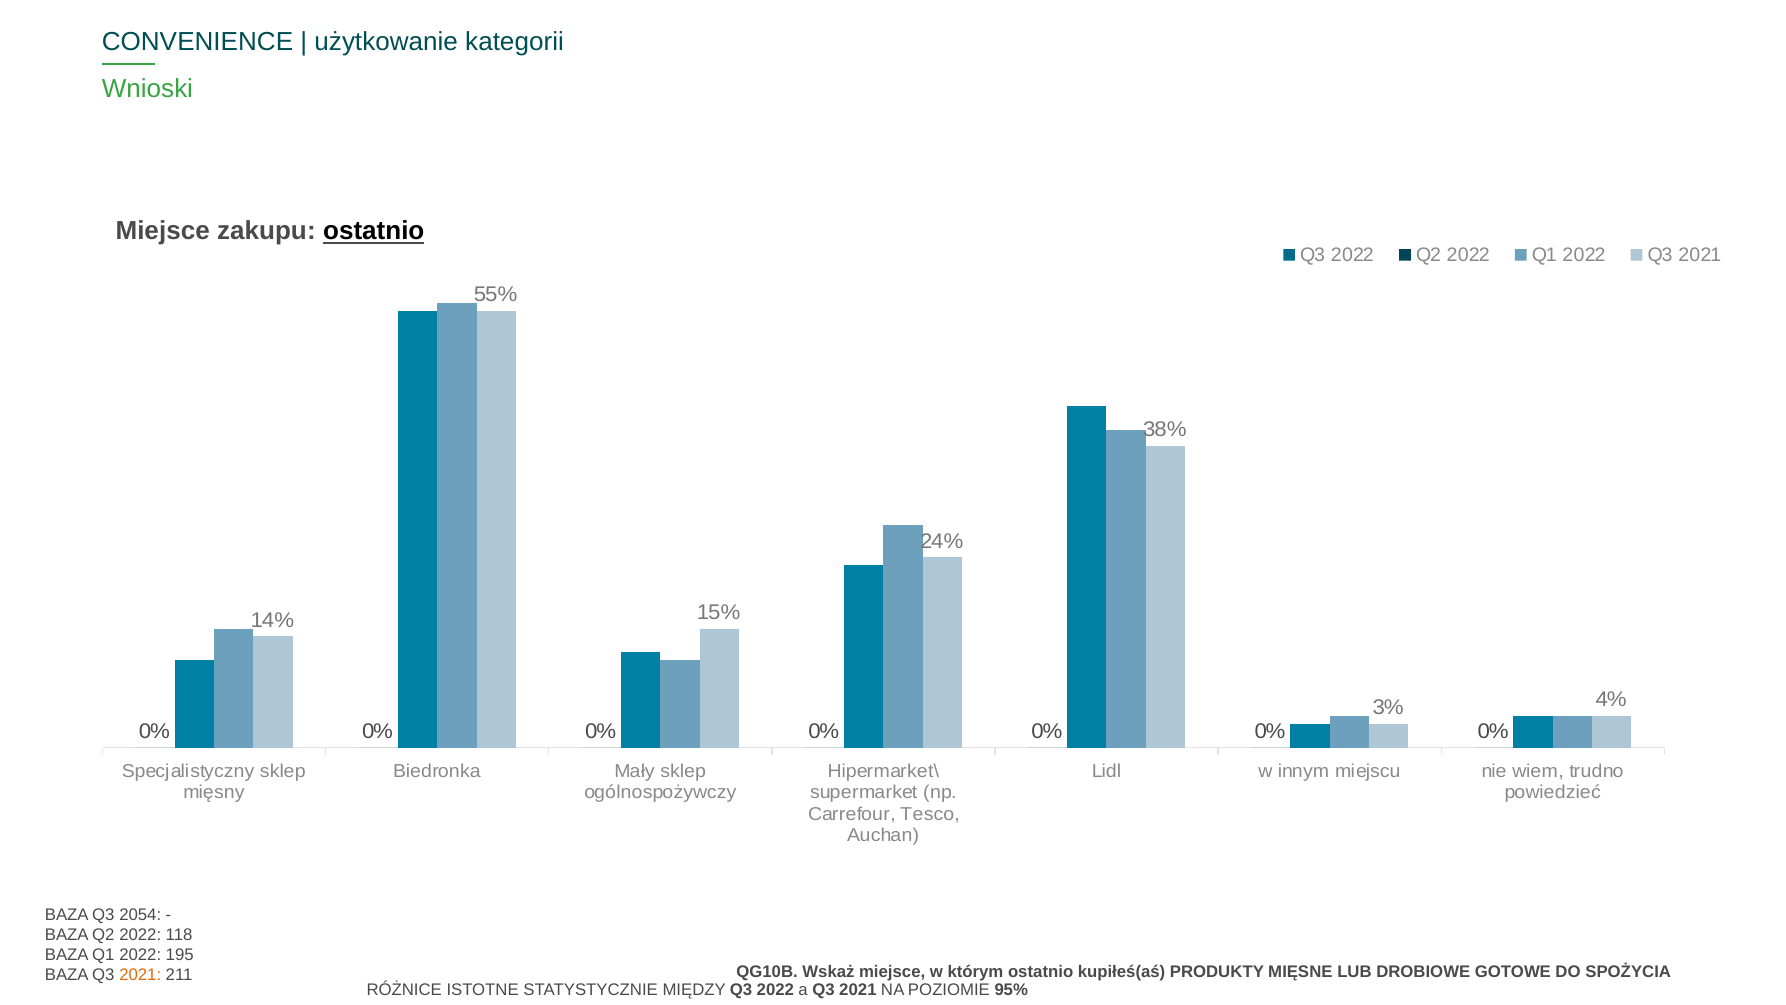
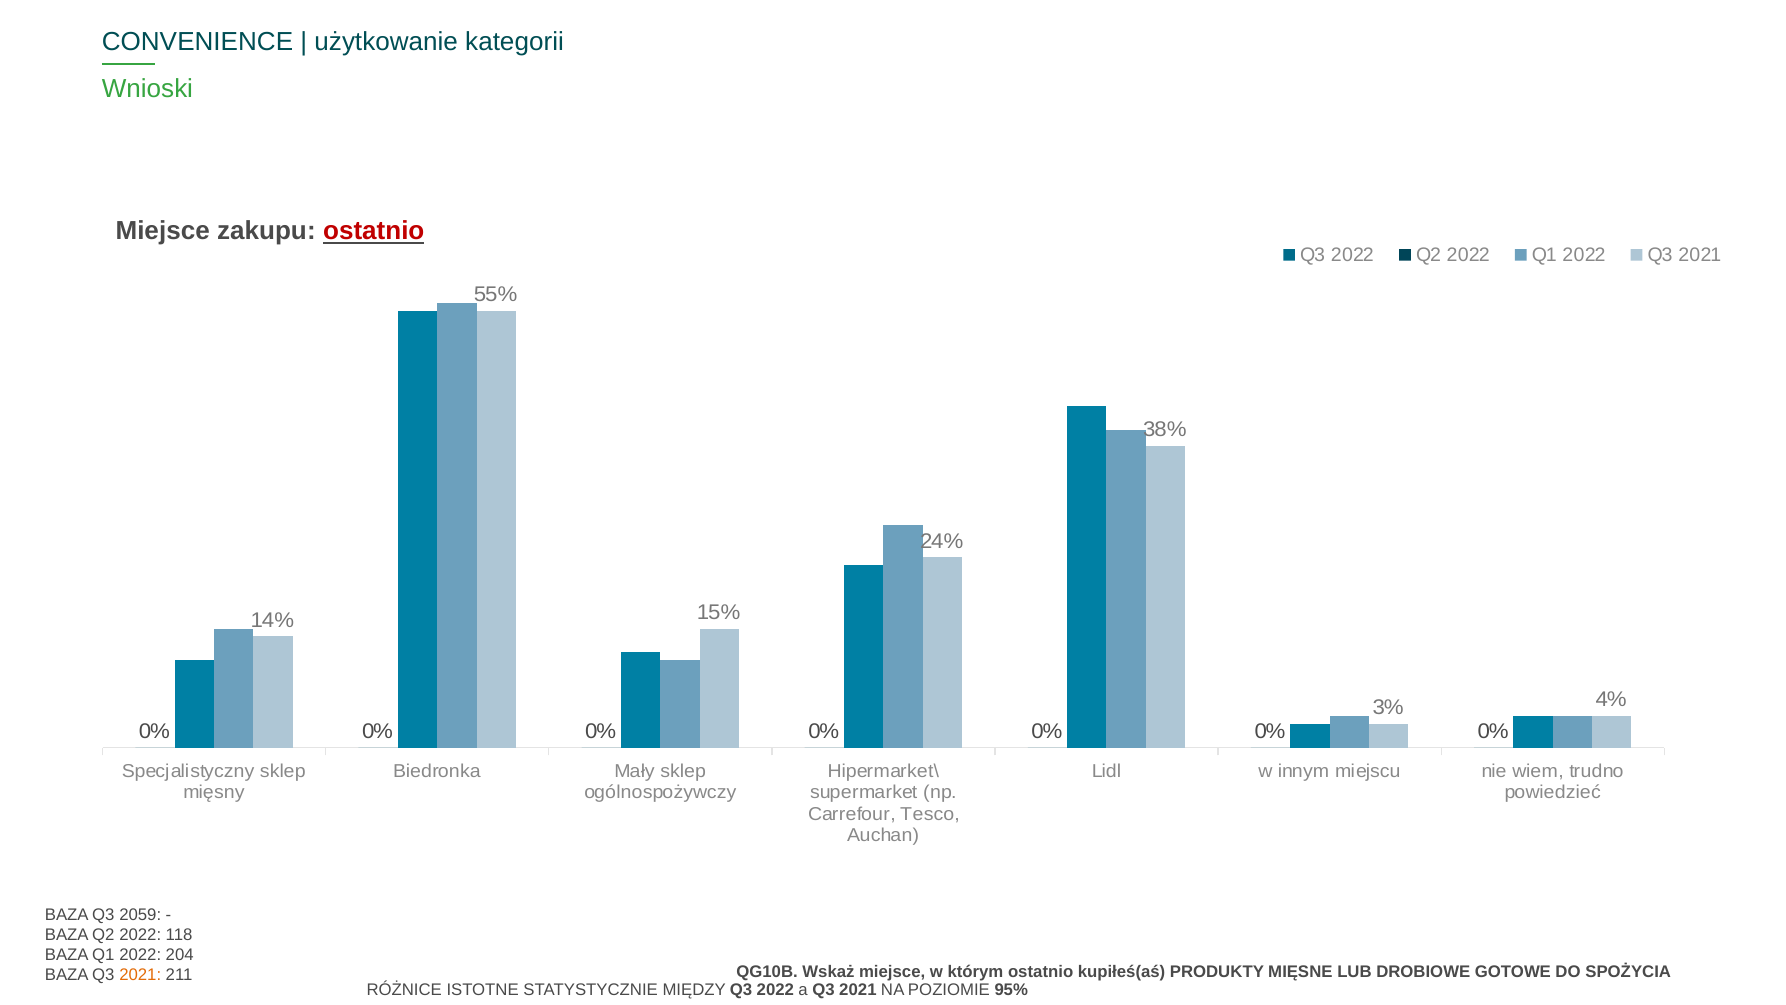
ostatnio colour: black -> red (374, 231)
2054: 2054 -> 2059 (140, 914)
195: 195 -> 204 (180, 955)
